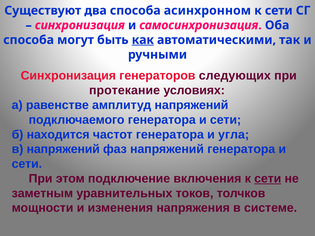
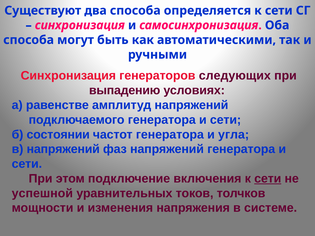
асинхронном: асинхронном -> определяется (207, 11)
как underline: present -> none (143, 40)
протекание: протекание -> выпадению (125, 90)
находится: находится -> состоянии (58, 135)
заметным: заметным -> успешной (42, 193)
